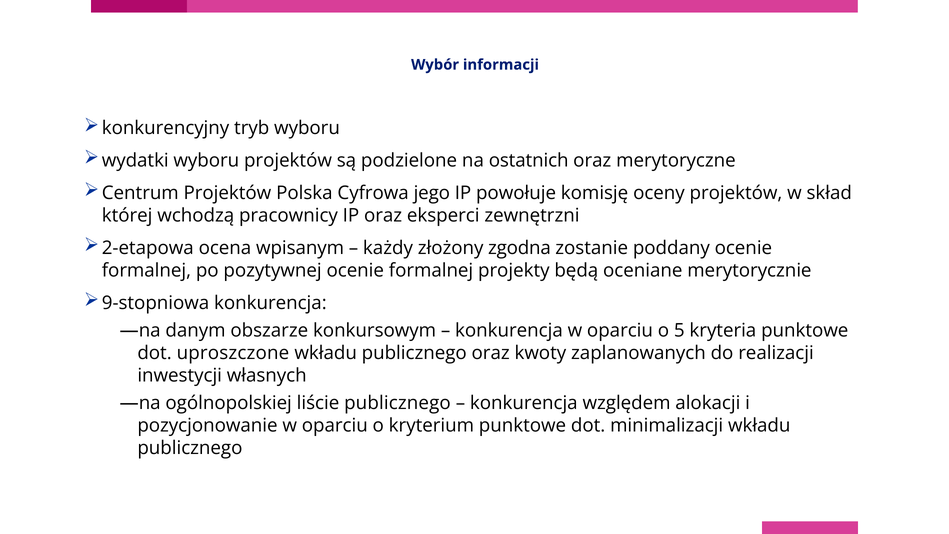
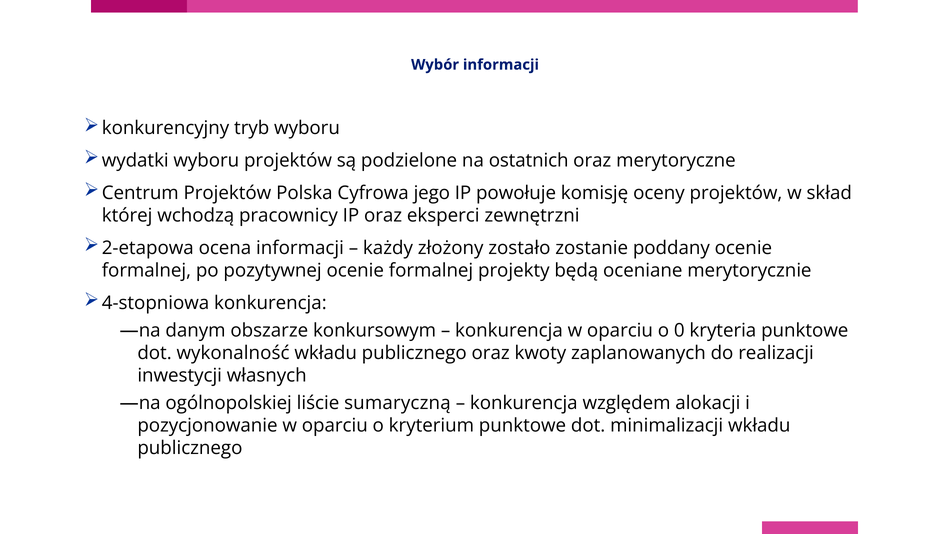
ocena wpisanym: wpisanym -> informacji (300, 248)
zgodna: zgodna -> zostało (519, 248)
9-stopniowa: 9-stopniowa -> 4-stopniowa (156, 303)
5: 5 -> 0 (679, 330)
uproszczone: uproszczone -> wykonalność (233, 353)
liście publicznego: publicznego -> sumaryczną (397, 403)
